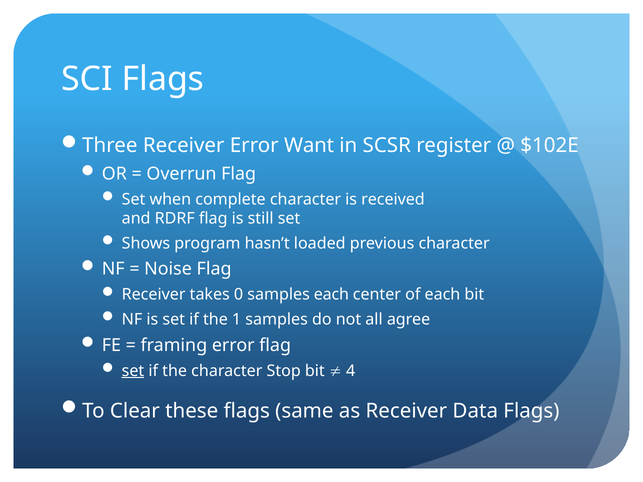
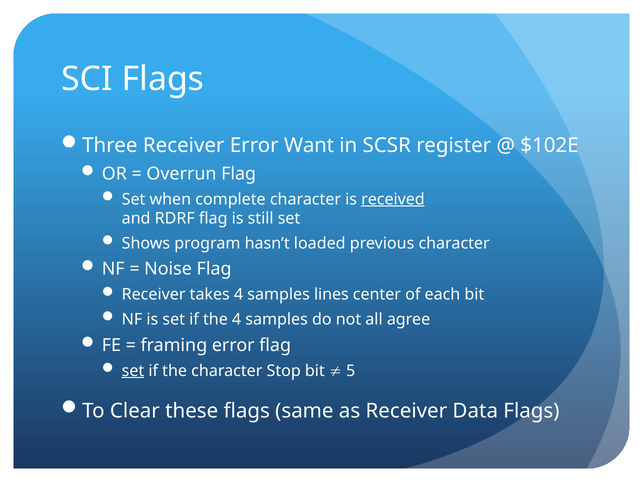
received underline: none -> present (393, 199)
takes 0: 0 -> 4 (239, 295)
samples each: each -> lines (331, 295)
the 1: 1 -> 4 (237, 319)
4: 4 -> 5 (351, 371)
